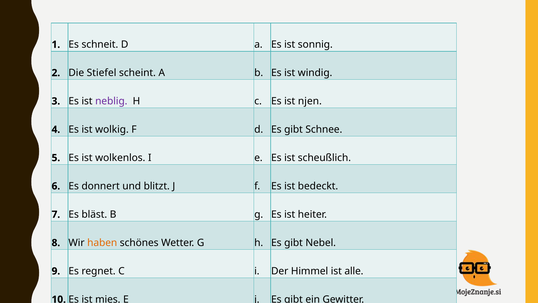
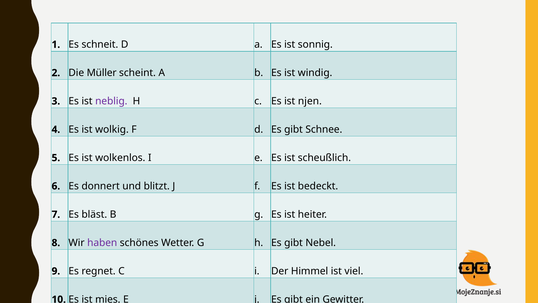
Stiefel: Stiefel -> Müller (102, 73)
haben colour: orange -> purple (102, 243)
alle: alle -> viel (354, 271)
